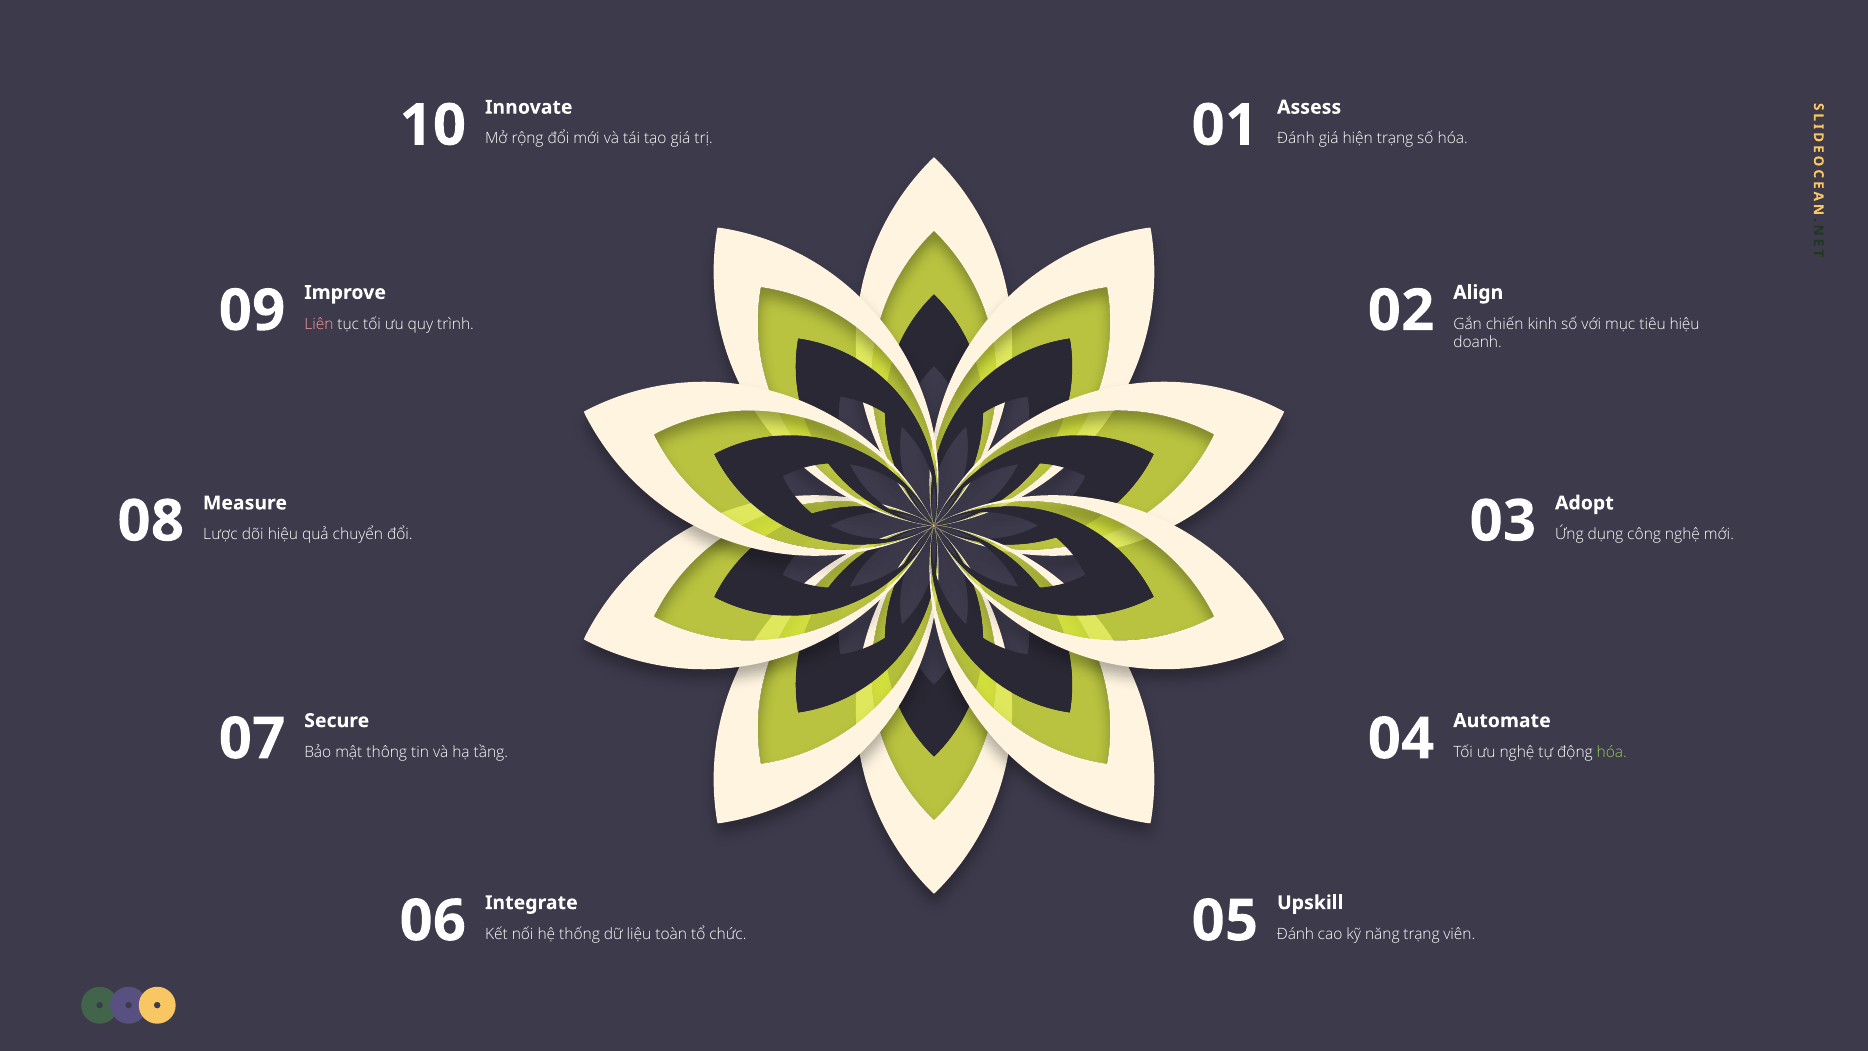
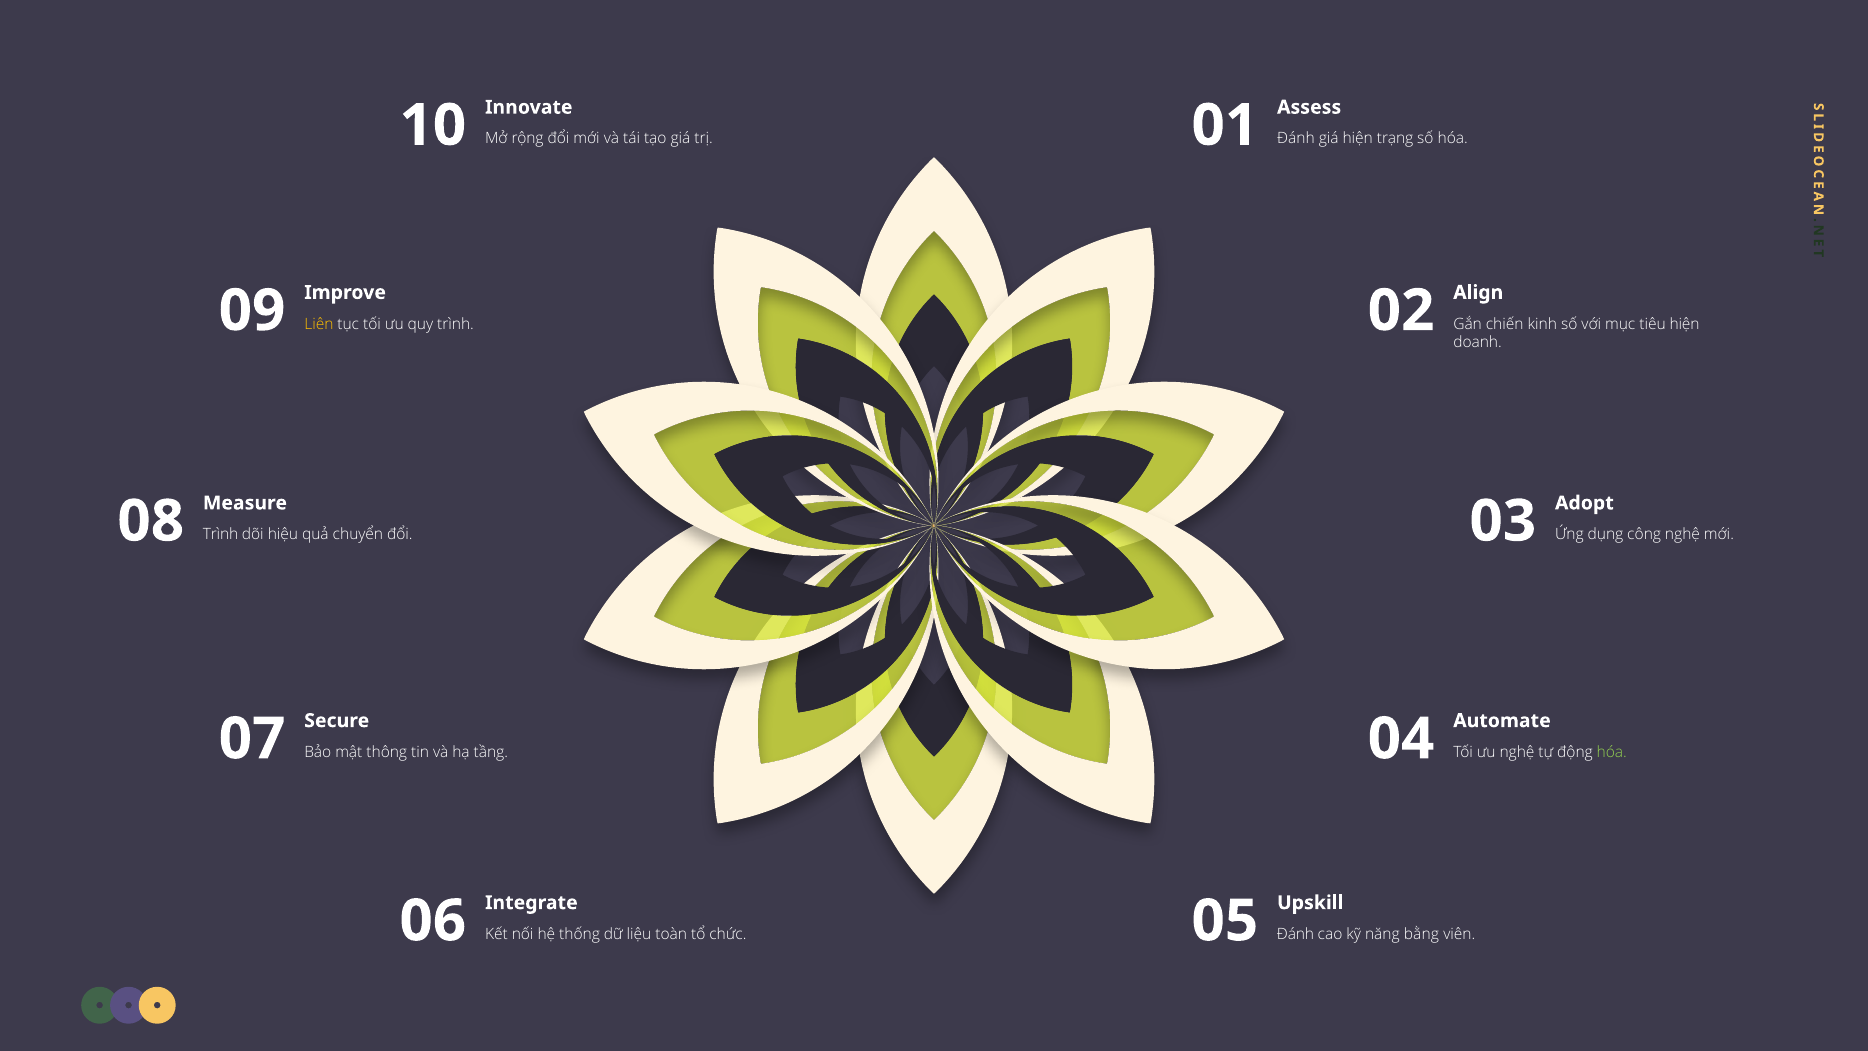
Liên colour: pink -> yellow (319, 324)
tiêu hiệu: hiệu -> hiện (1685, 324)
Lược: Lược -> Trình (221, 534)
năng trạng: trạng -> bằng (1421, 934)
